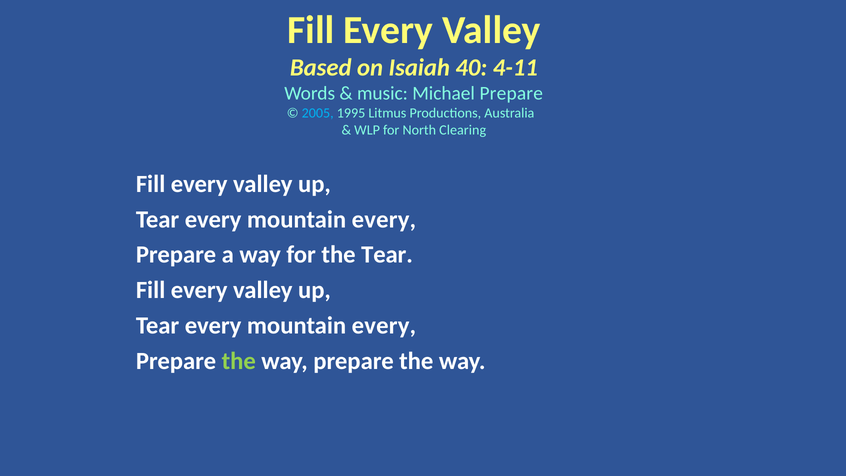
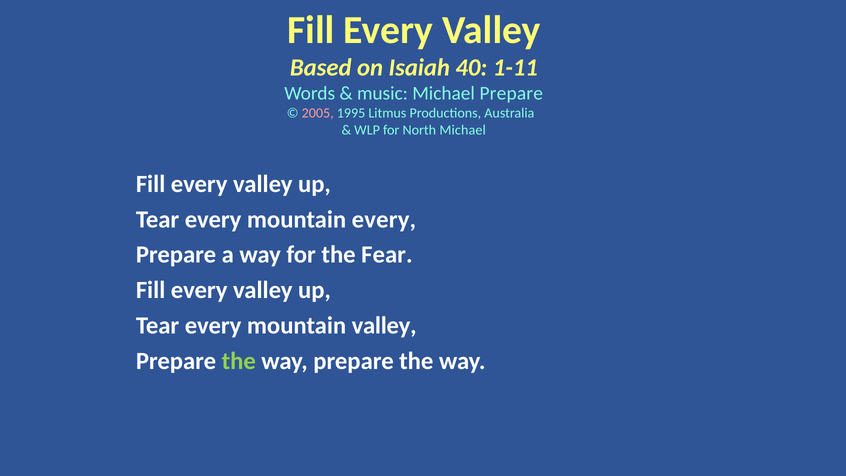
4-11: 4-11 -> 1-11 (515, 67)
2005 colour: light blue -> pink (318, 113)
North Clearing: Clearing -> Michael (463, 130)
the Tear: Tear -> Fear (387, 255)
every: every -> valley (384, 326)
